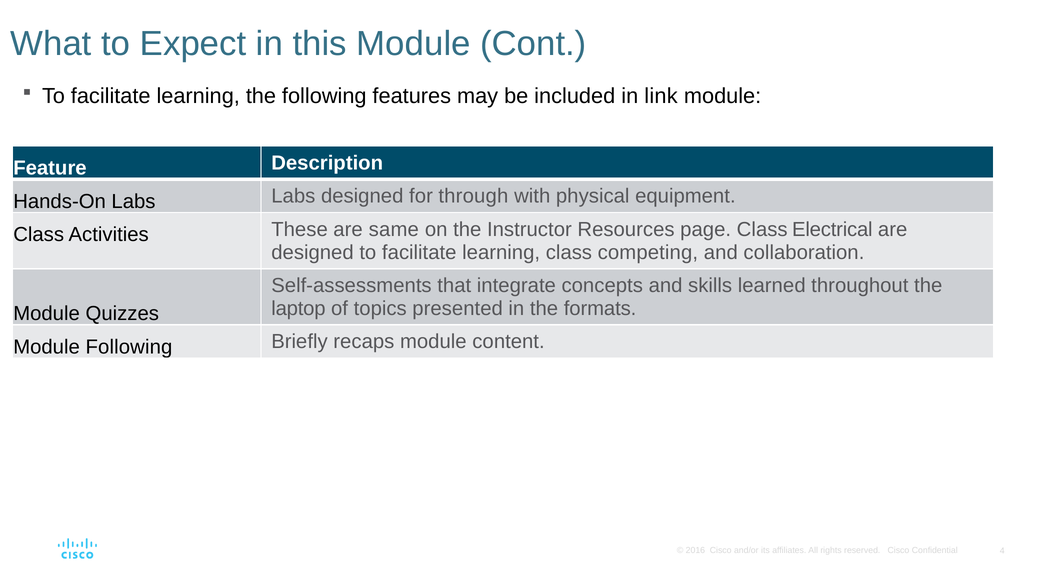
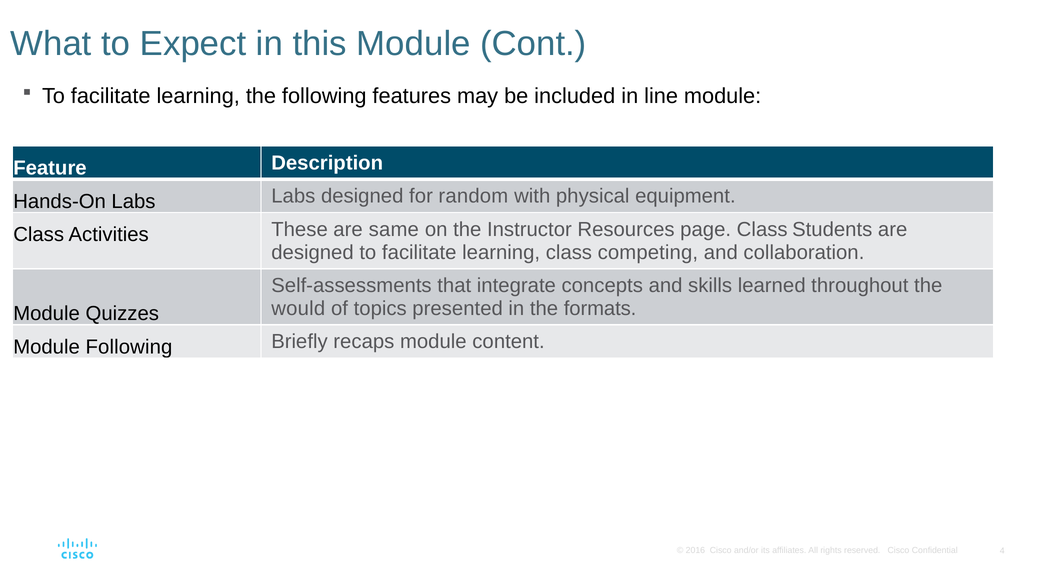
link: link -> line (661, 96)
through: through -> random (473, 196)
Electrical: Electrical -> Students (832, 230)
laptop: laptop -> would (298, 309)
